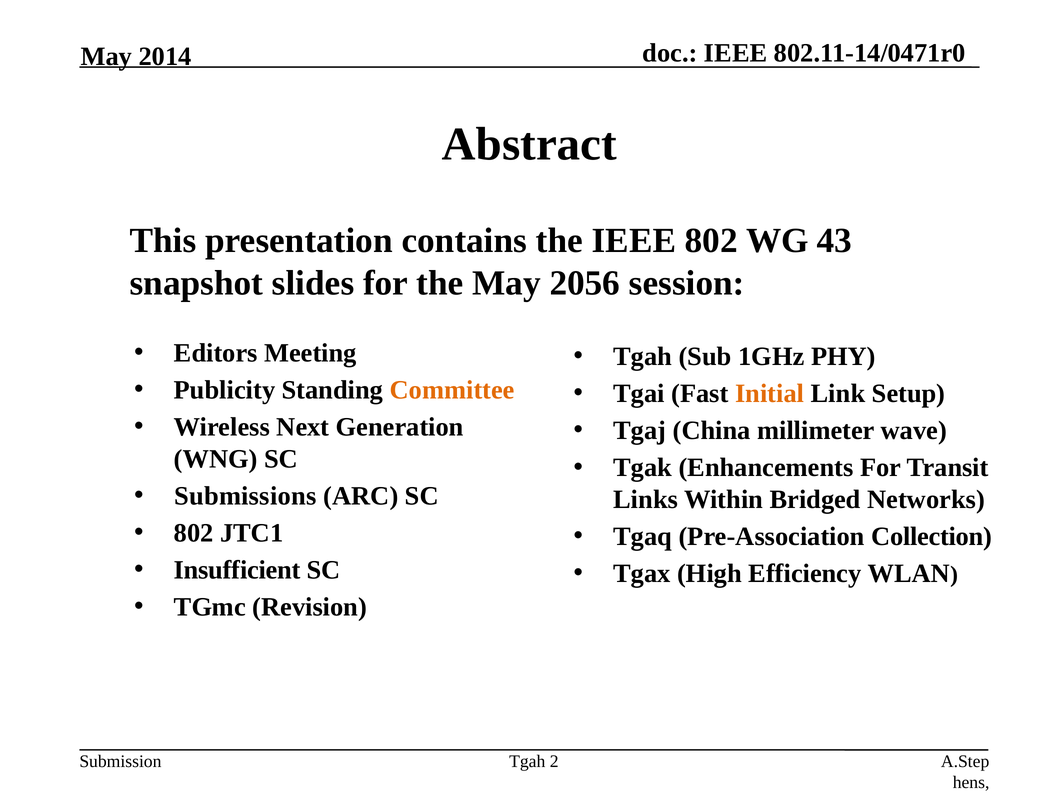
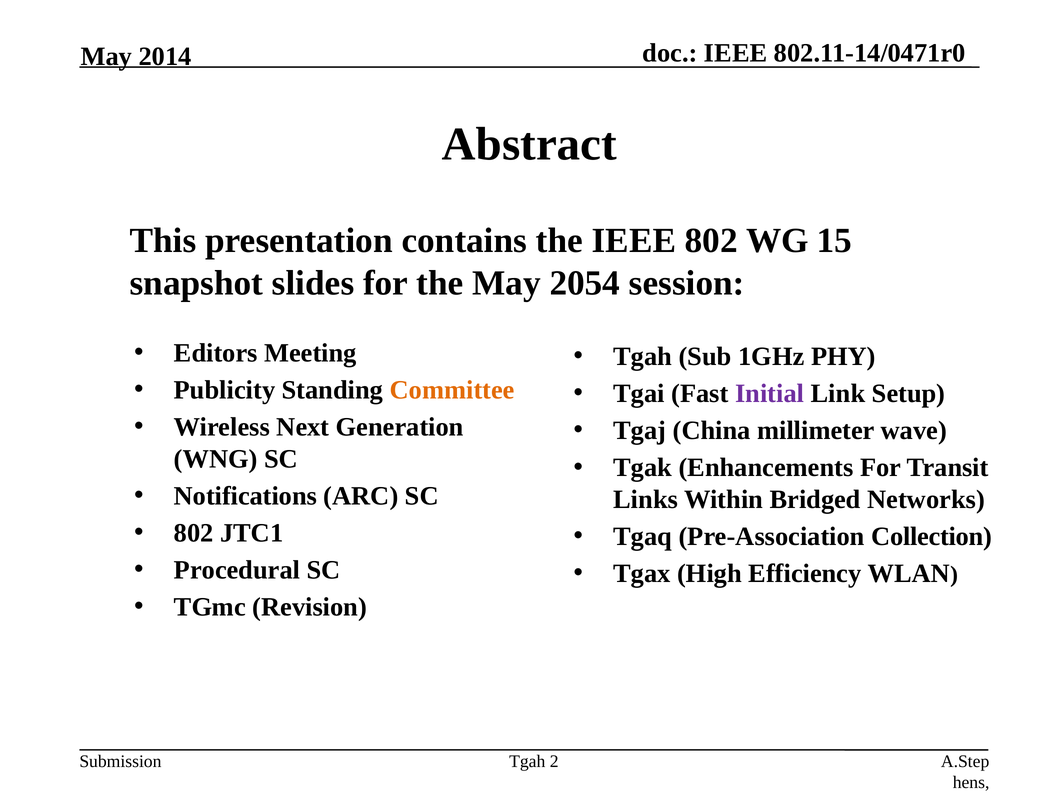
43: 43 -> 15 (834, 241)
2056: 2056 -> 2054 (585, 283)
Initial colour: orange -> purple (770, 394)
Submissions: Submissions -> Notifications (245, 496)
Insufficient: Insufficient -> Procedural (237, 570)
